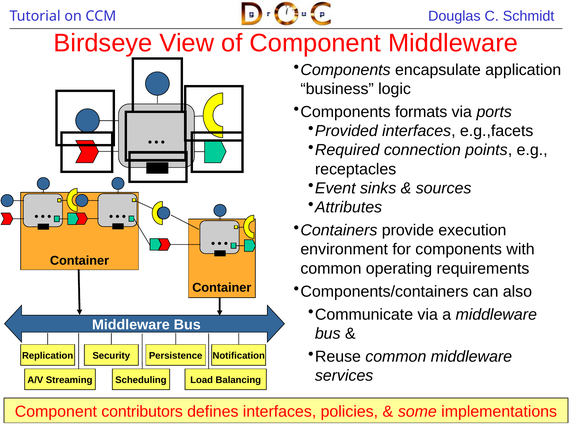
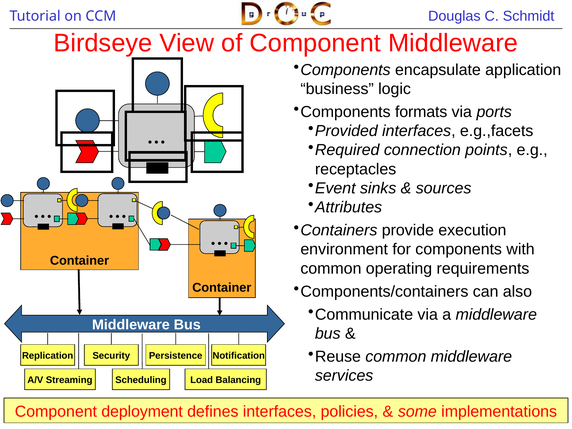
contributors: contributors -> deployment (142, 412)
